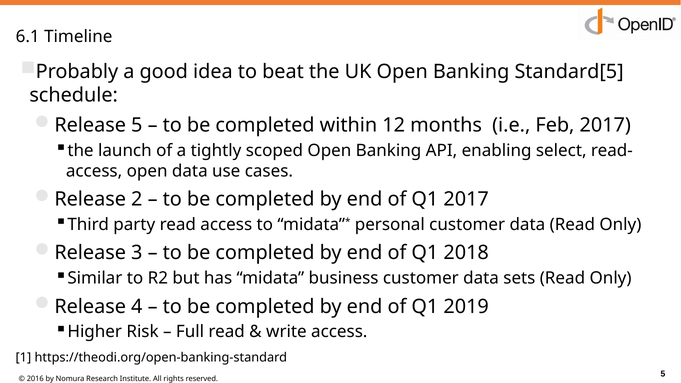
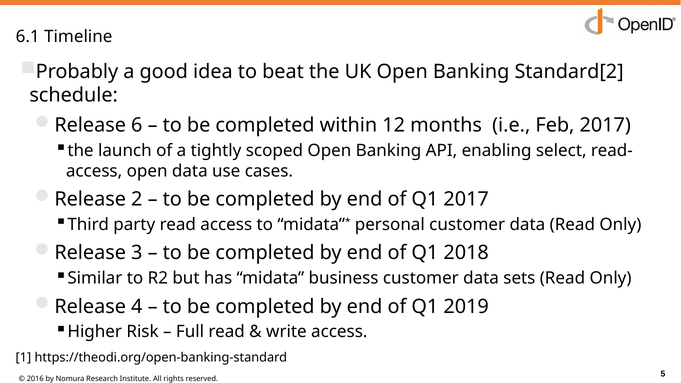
Standard[5: Standard[5 -> Standard[2 (569, 72)
Release 5: 5 -> 6 (137, 125)
